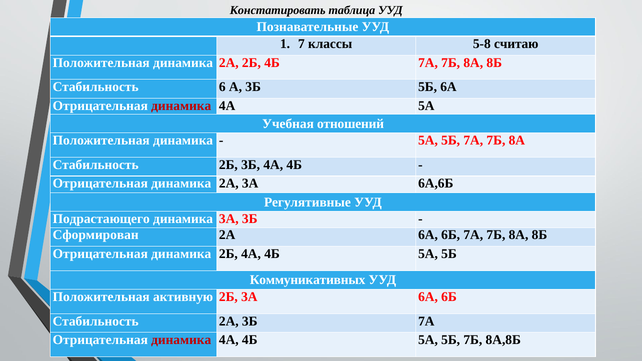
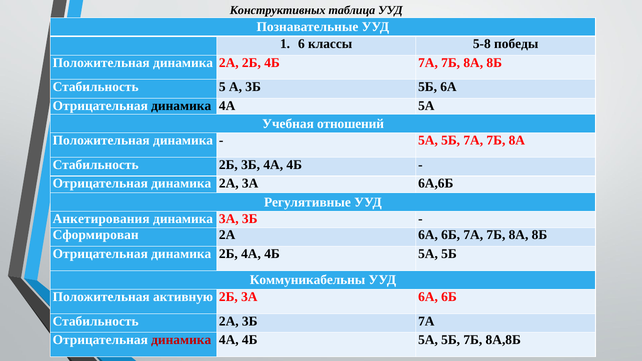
Констатировать: Констатировать -> Конструктивных (278, 10)
7: 7 -> 6 (301, 44)
считаю: считаю -> победы (516, 44)
6: 6 -> 5 (222, 87)
динамика colour: red -> black (181, 106)
Подрастающего: Подрастающего -> Анкетирования (101, 219)
Коммуникативных: Коммуникативных -> Коммуникабельны (308, 280)
